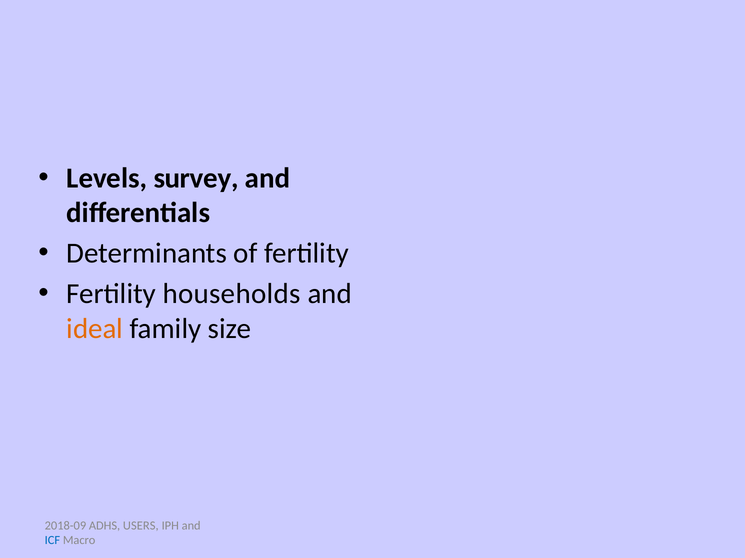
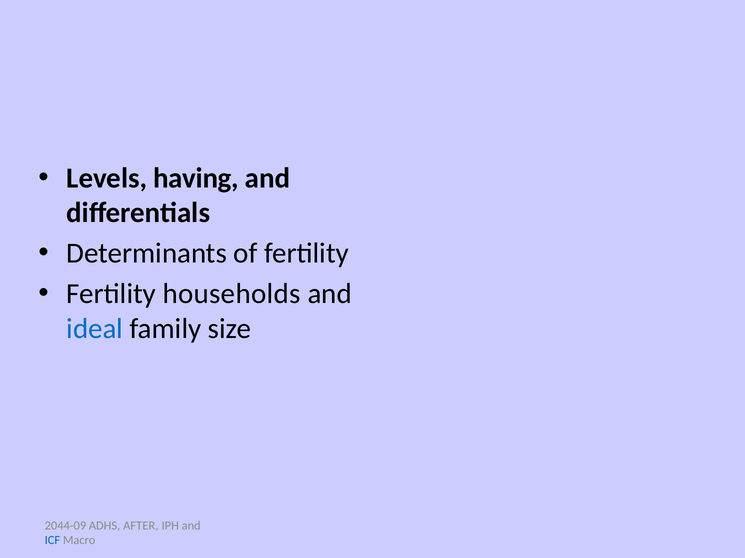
survey: survey -> having (196, 178)
ideal colour: orange -> blue (95, 329)
2018-09: 2018-09 -> 2044-09 (65, 526)
USERS: USERS -> AFTER (141, 526)
